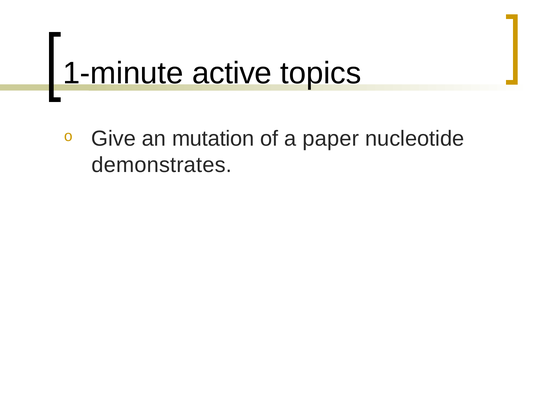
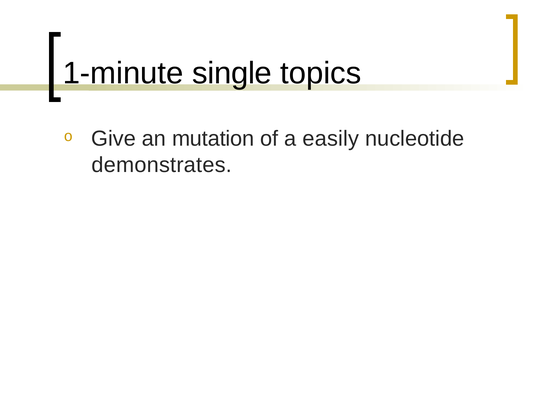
active: active -> single (232, 73)
paper: paper -> easily (331, 139)
